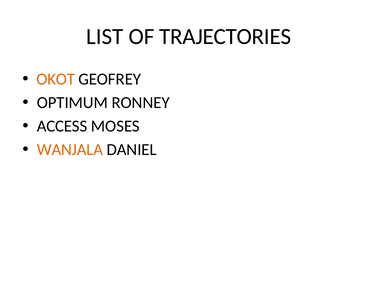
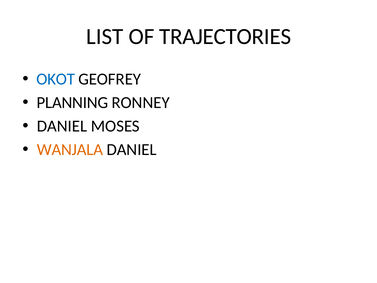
OKOT colour: orange -> blue (56, 79)
OPTIMUM: OPTIMUM -> PLANNING (72, 103)
ACCESS: ACCESS -> DANIEL (62, 126)
